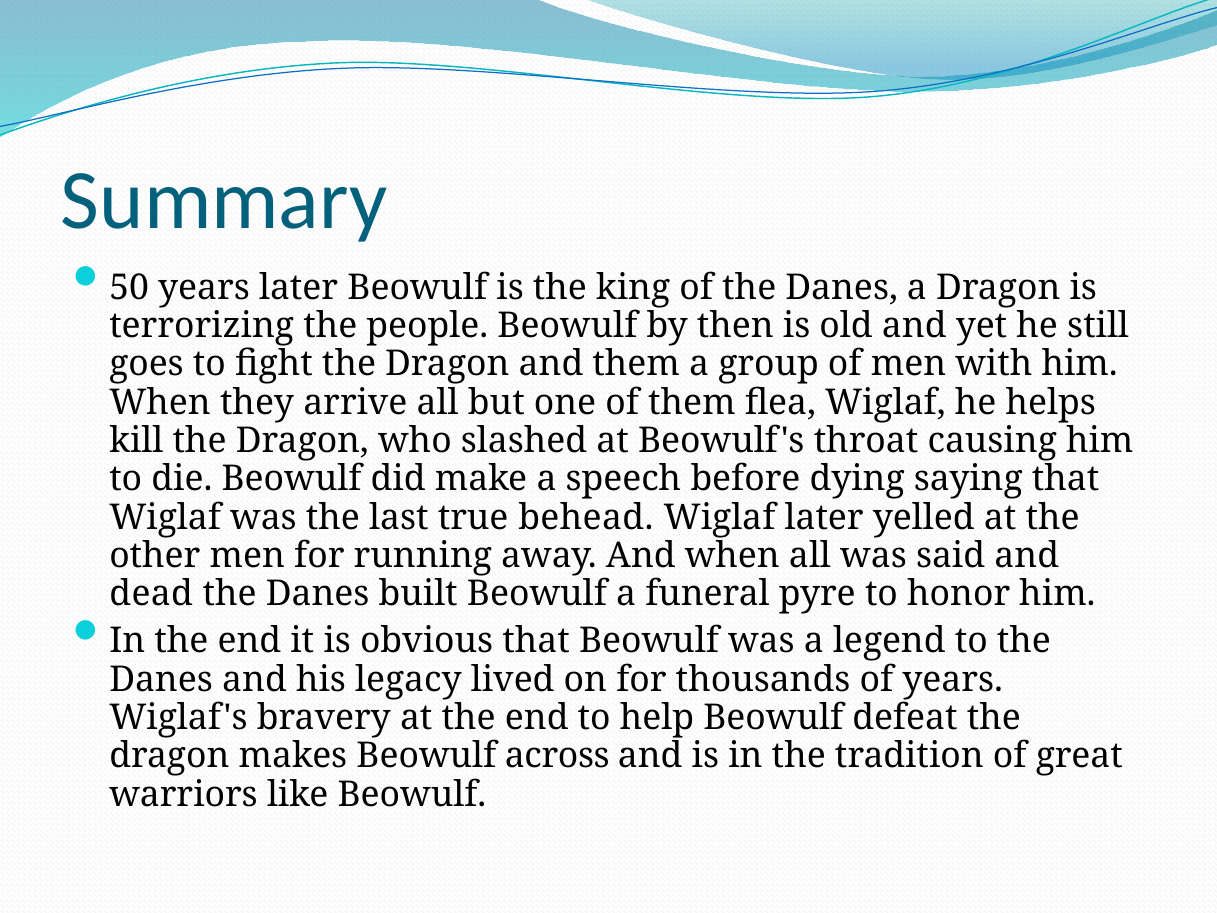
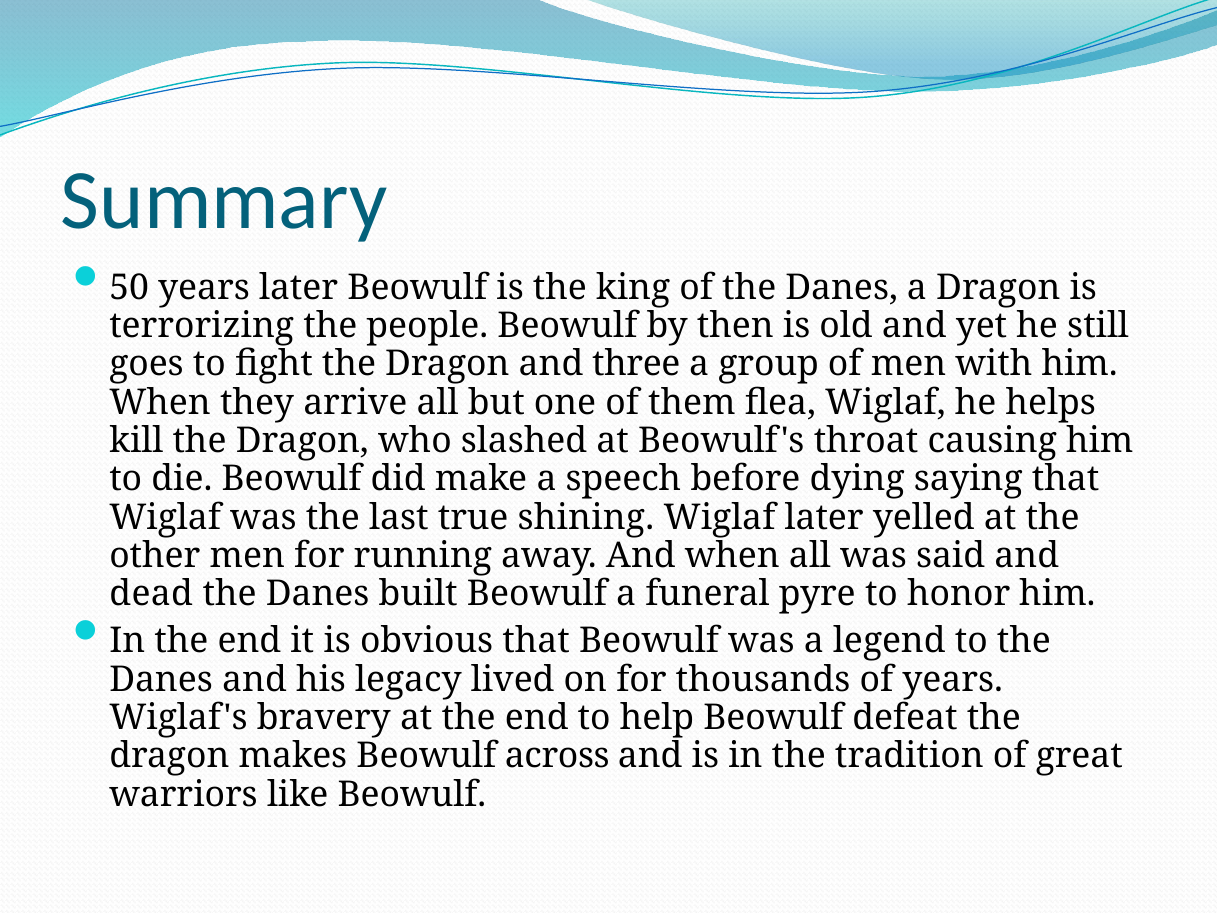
and them: them -> three (636, 364)
behead: behead -> shining (586, 517)
